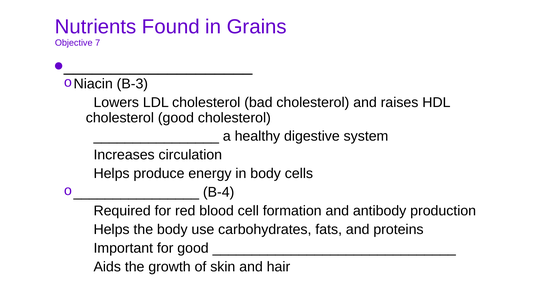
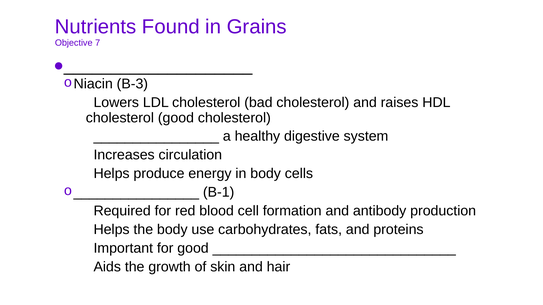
B-4: B-4 -> B-1 (219, 192)
